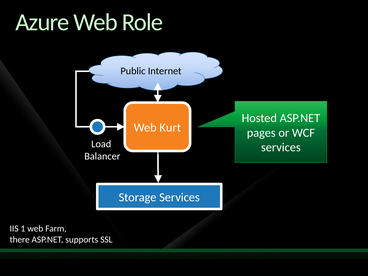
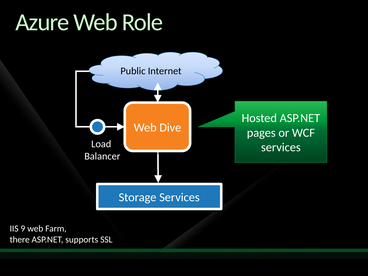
Kurt: Kurt -> Dive (170, 128)
1: 1 -> 9 (23, 229)
